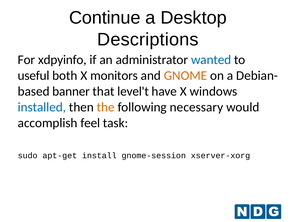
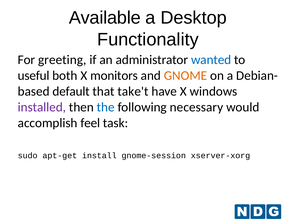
Continue: Continue -> Available (105, 18)
Descriptions: Descriptions -> Functionality (148, 40)
xdpyinfo: xdpyinfo -> greeting (62, 60)
banner: banner -> default (71, 91)
level't: level't -> take't (133, 91)
installed colour: blue -> purple (42, 107)
the colour: orange -> blue (106, 107)
